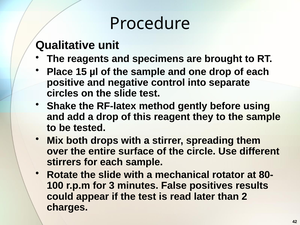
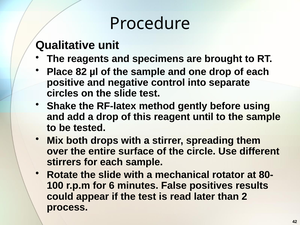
15: 15 -> 82 (81, 72)
they: they -> until (203, 117)
3: 3 -> 6 (112, 186)
charges: charges -> process (67, 207)
